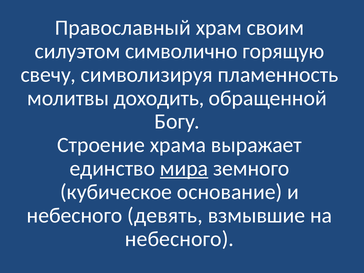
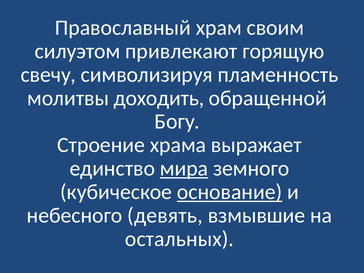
символично: символично -> привлекают (181, 51)
основание underline: none -> present (230, 192)
небесного: небесного -> остальных (179, 239)
